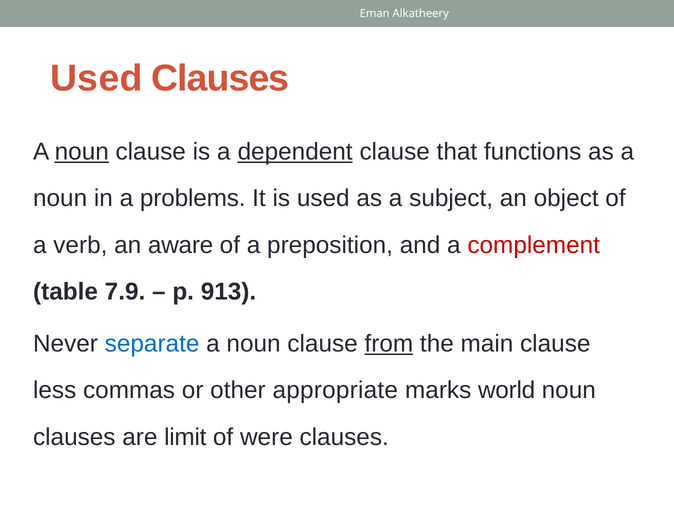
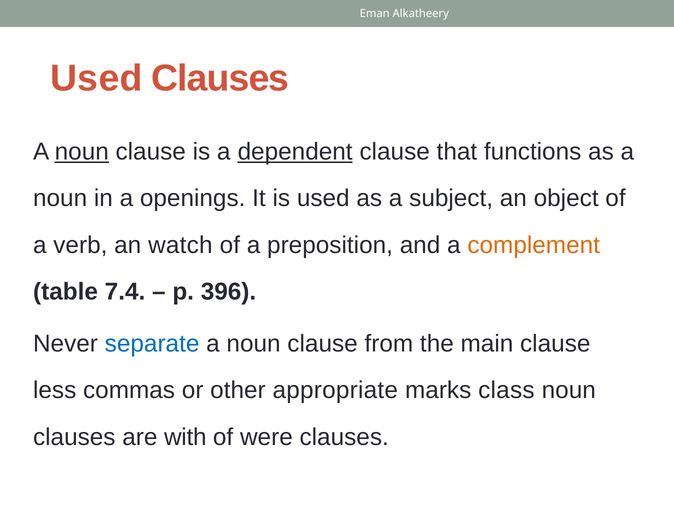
problems: problems -> openings (193, 199)
aware: aware -> watch (180, 245)
complement colour: red -> orange (534, 245)
7.9: 7.9 -> 7.4 (125, 292)
913: 913 -> 396 (228, 292)
from underline: present -> none (389, 344)
world: world -> class (506, 391)
limit: limit -> with (185, 437)
